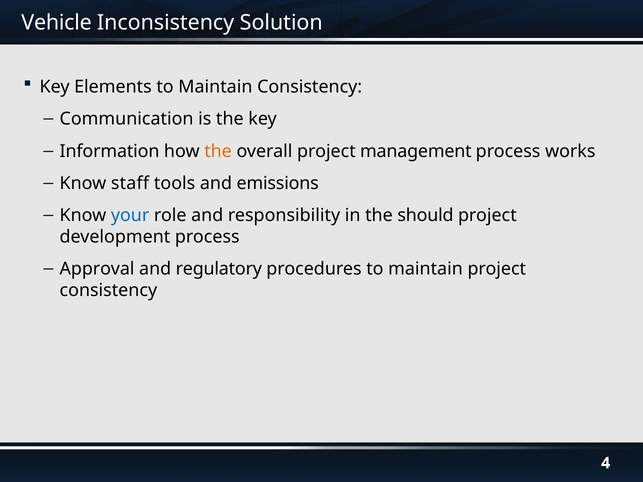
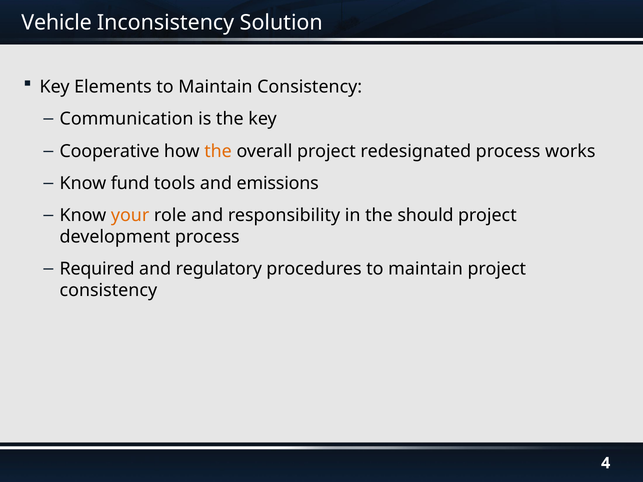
Information: Information -> Cooperative (110, 151)
management: management -> redesignated (416, 151)
staff: staff -> fund (130, 183)
your colour: blue -> orange (130, 216)
Approval: Approval -> Required (97, 269)
